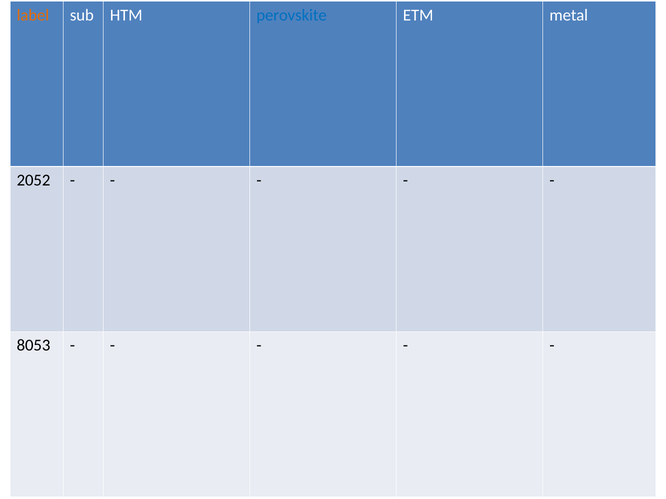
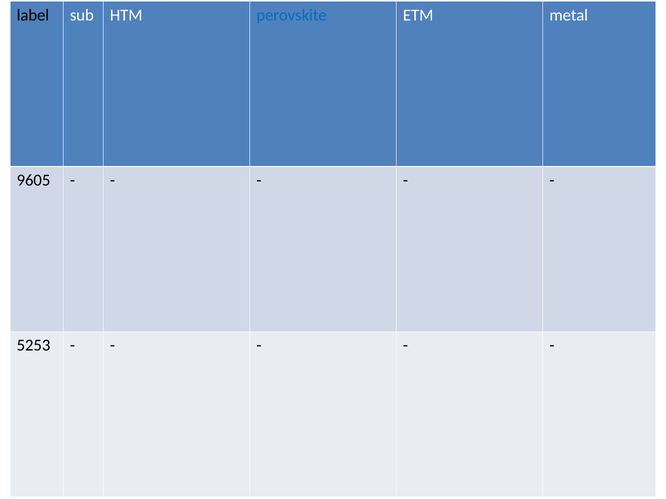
label colour: orange -> black (33, 15)
2052: 2052 -> 9605 (33, 180)
8053: 8053 -> 5253 (33, 346)
